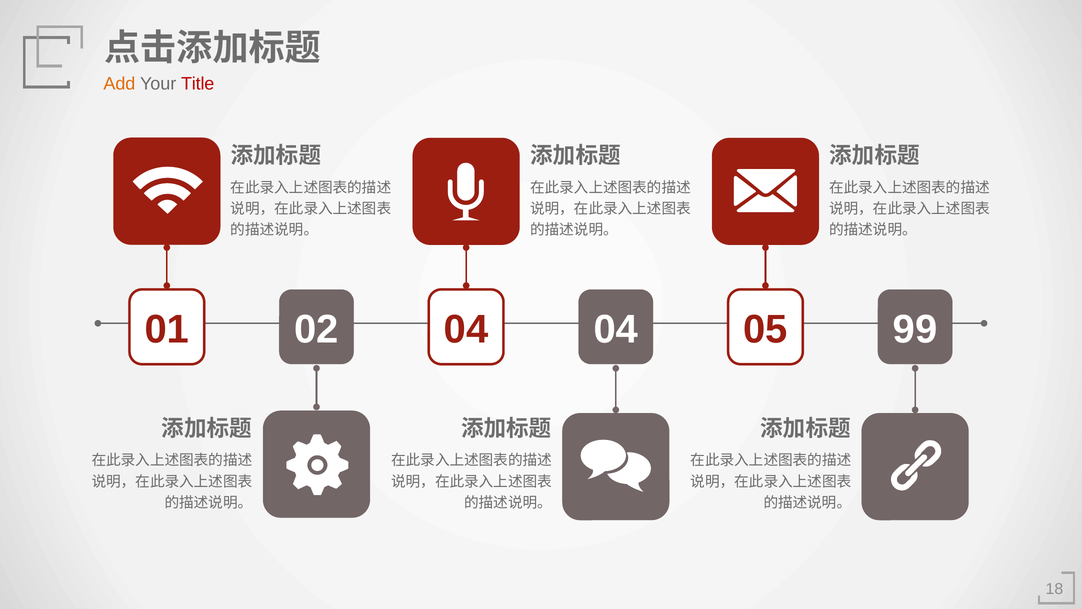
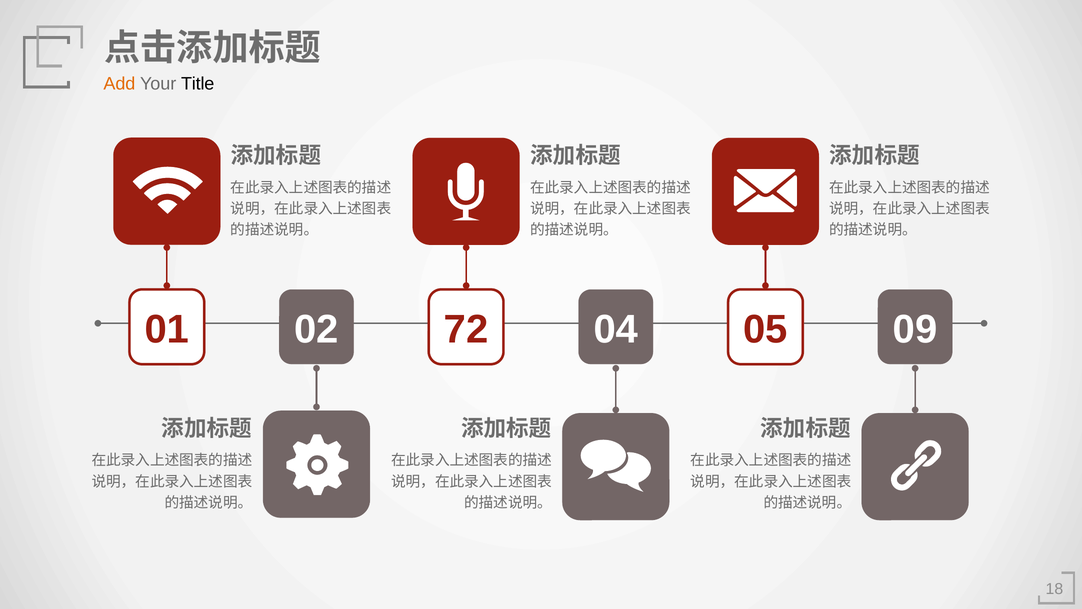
Title colour: red -> black (198, 84)
02 04: 04 -> 72 (466, 329)
99: 99 -> 09 (915, 329)
